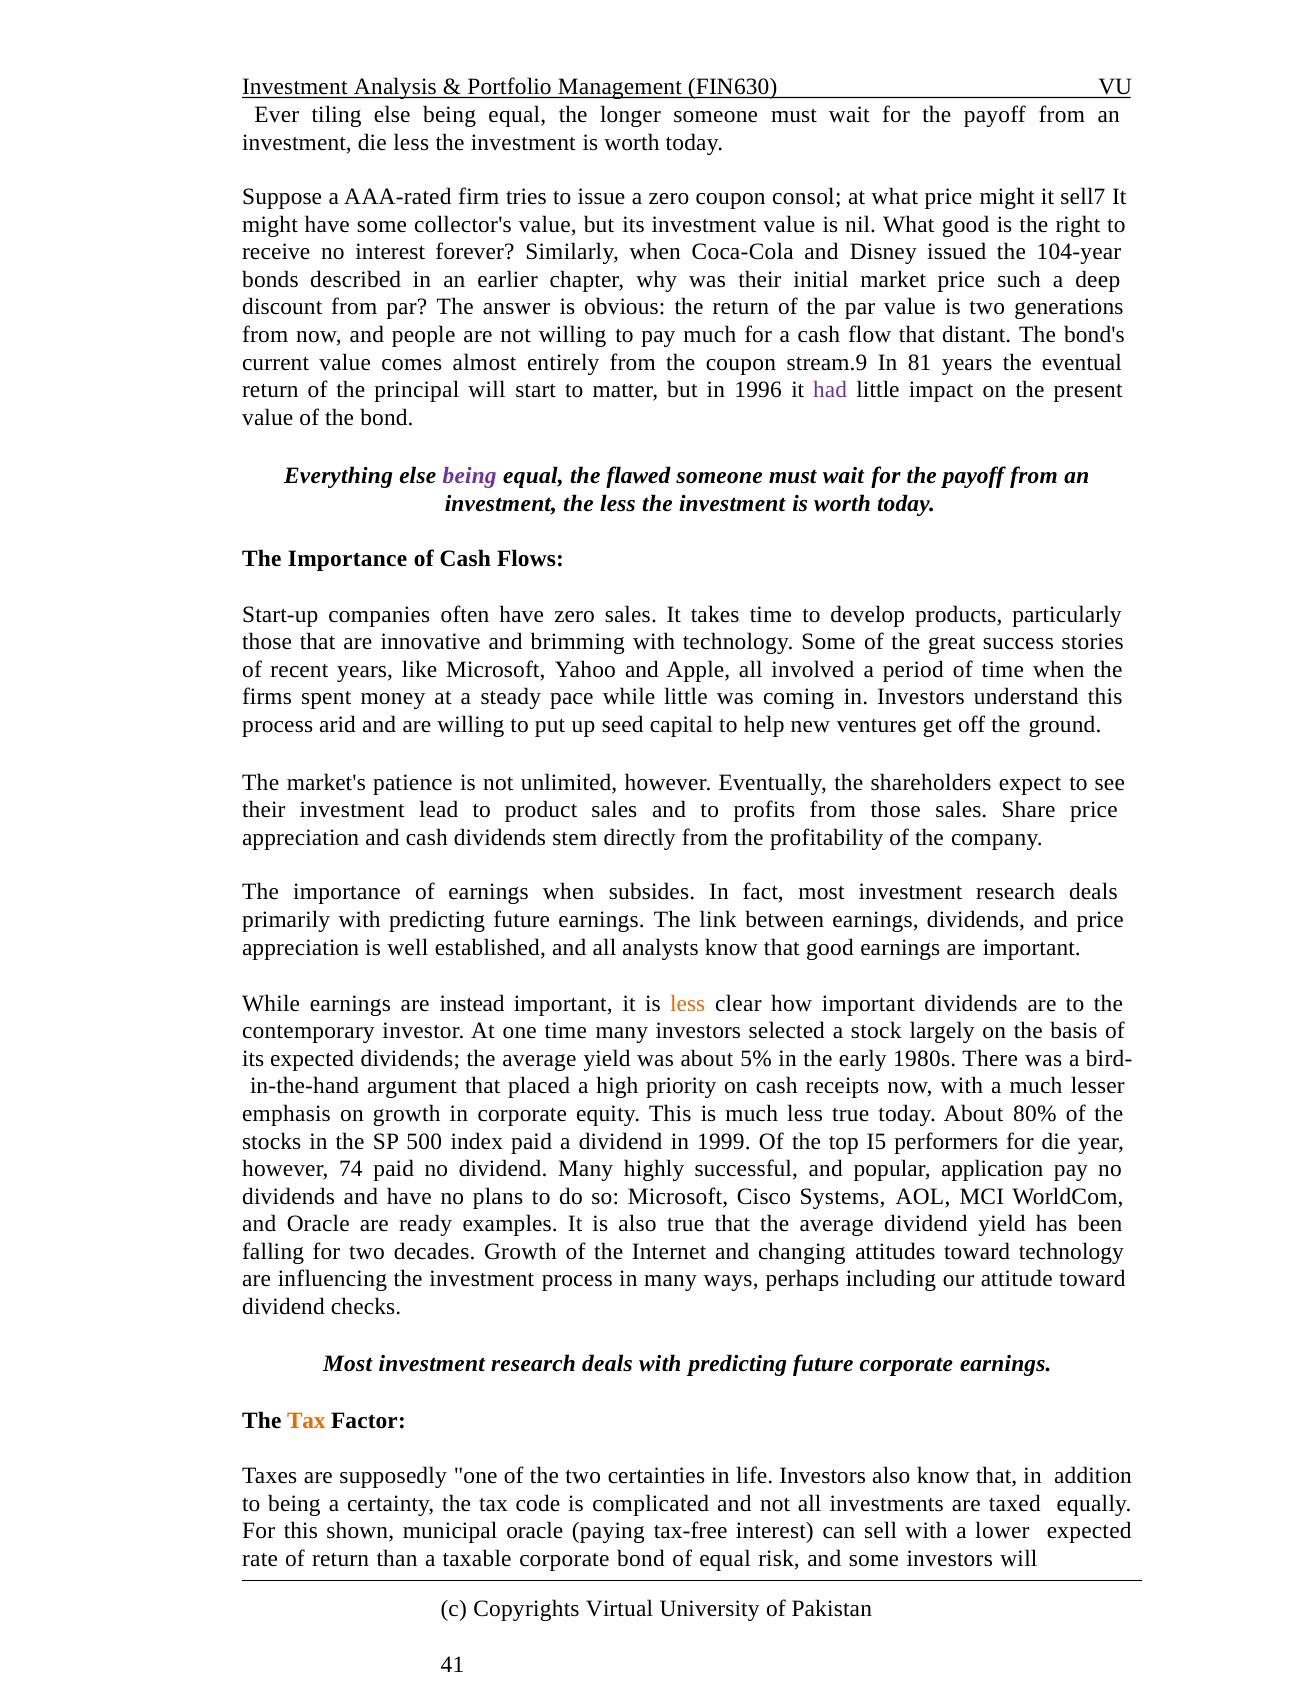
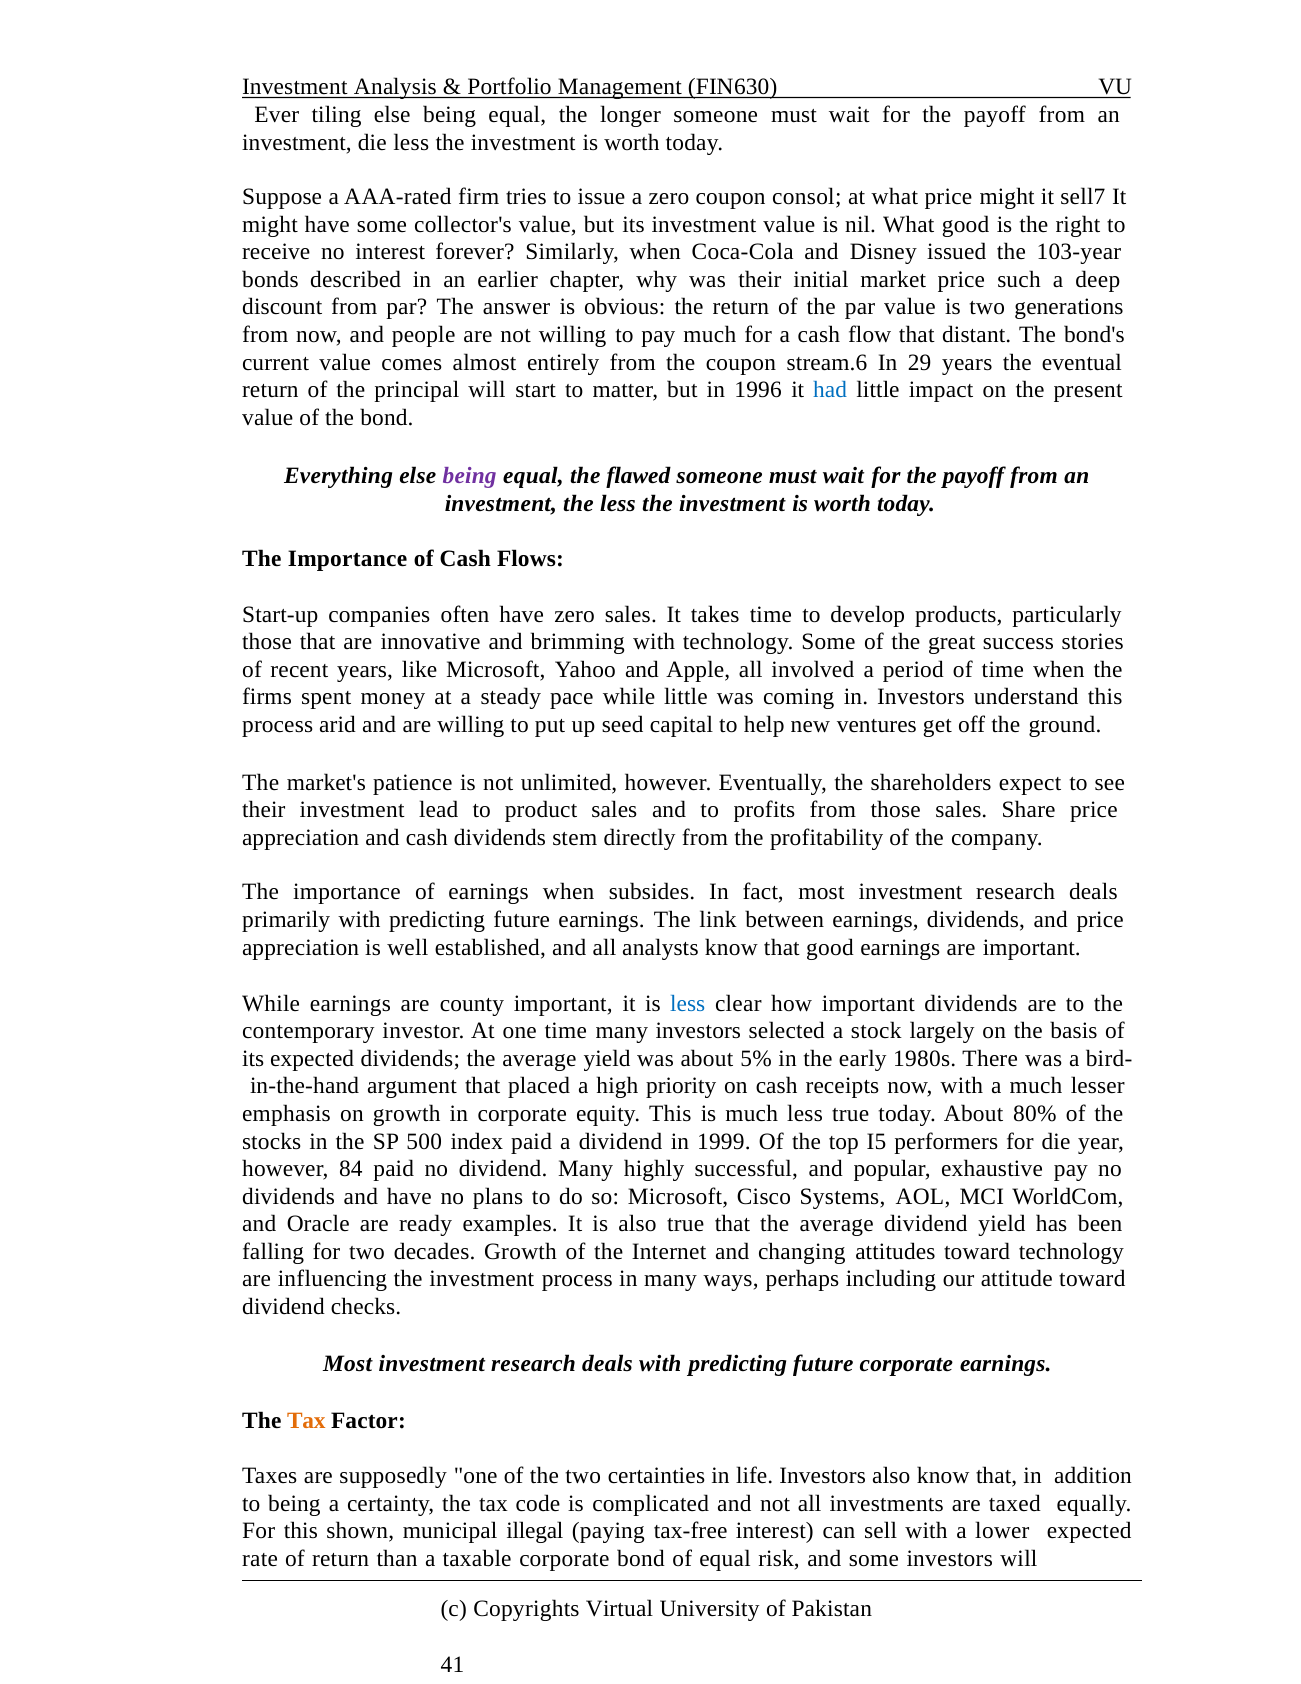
104-year: 104-year -> 103-year (1079, 252)
stream.9: stream.9 -> stream.6 (827, 362)
81: 81 -> 29 (920, 362)
had colour: purple -> blue (830, 390)
instead: instead -> county (472, 1003)
less colour: orange -> blue (688, 1003)
74: 74 -> 84 (351, 1169)
application: application -> exhaustive (992, 1169)
municipal oracle: oracle -> illegal (535, 1531)
